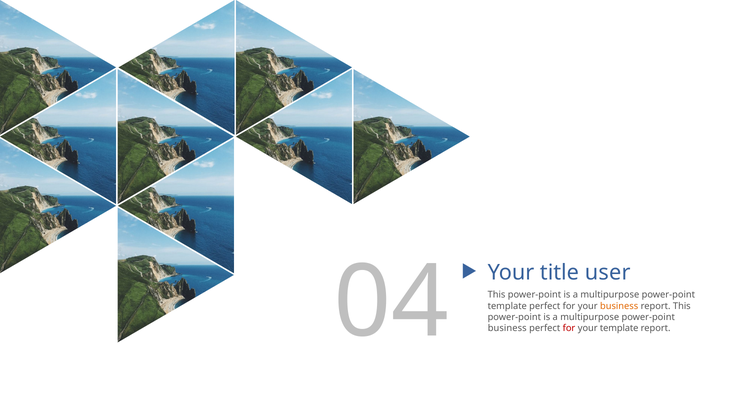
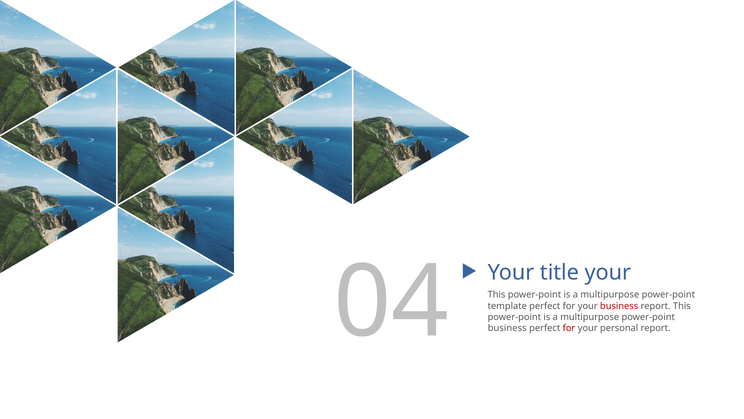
title user: user -> your (608, 272)
business colour: orange -> red (619, 306)
your template: template -> personal (619, 328)
